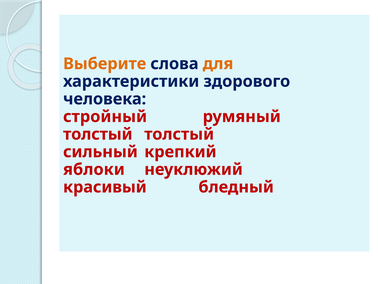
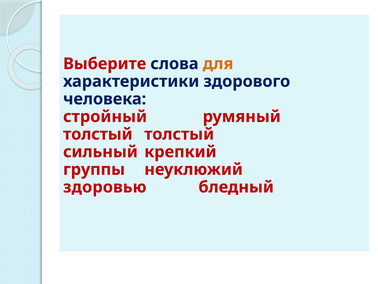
Выберите colour: orange -> red (105, 64)
яблоки: яблоки -> группы (94, 169)
красивый: красивый -> здоровью (105, 187)
